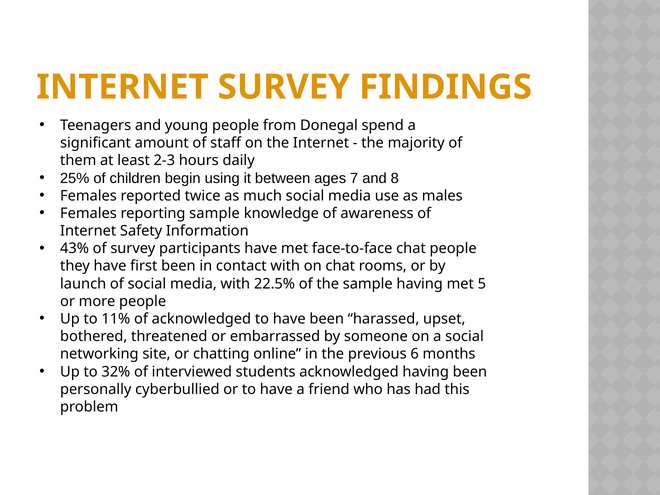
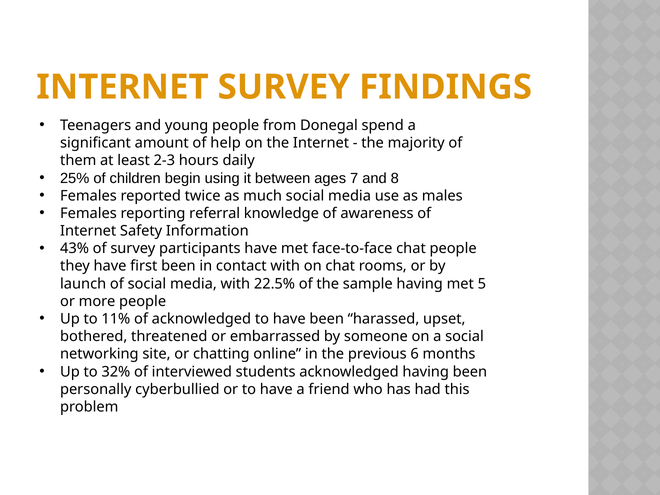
staff: staff -> help (226, 143)
reporting sample: sample -> referral (215, 213)
